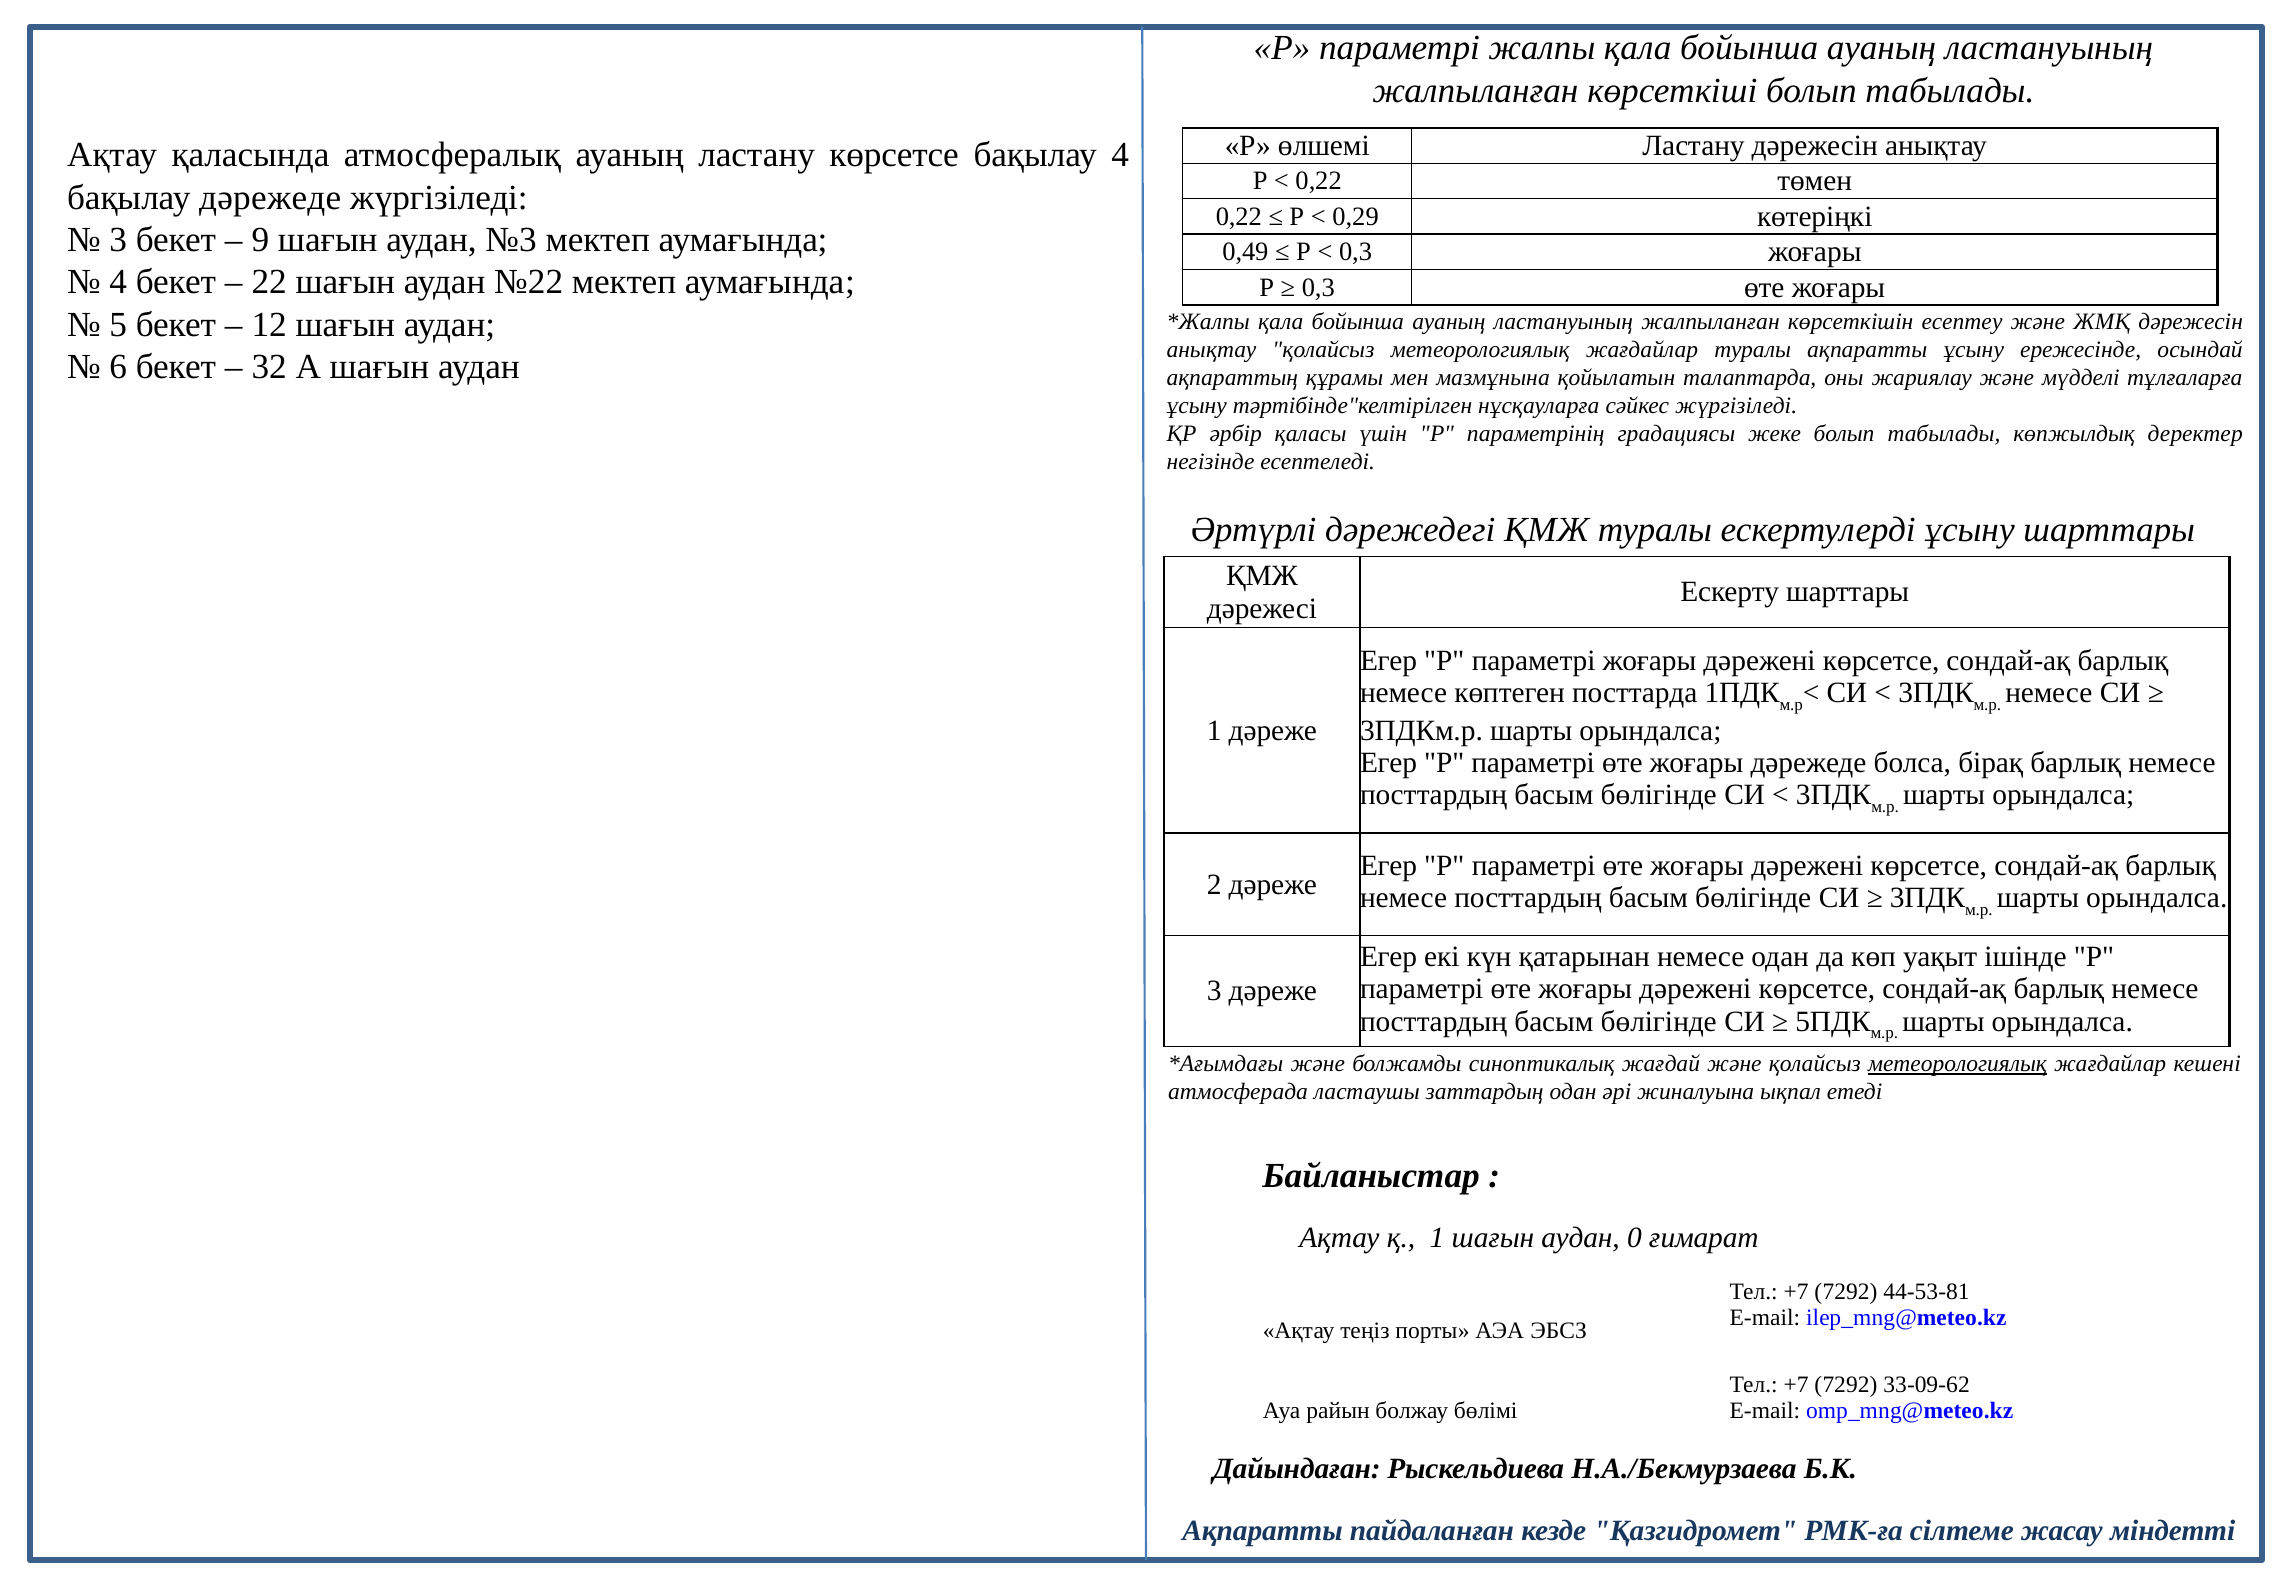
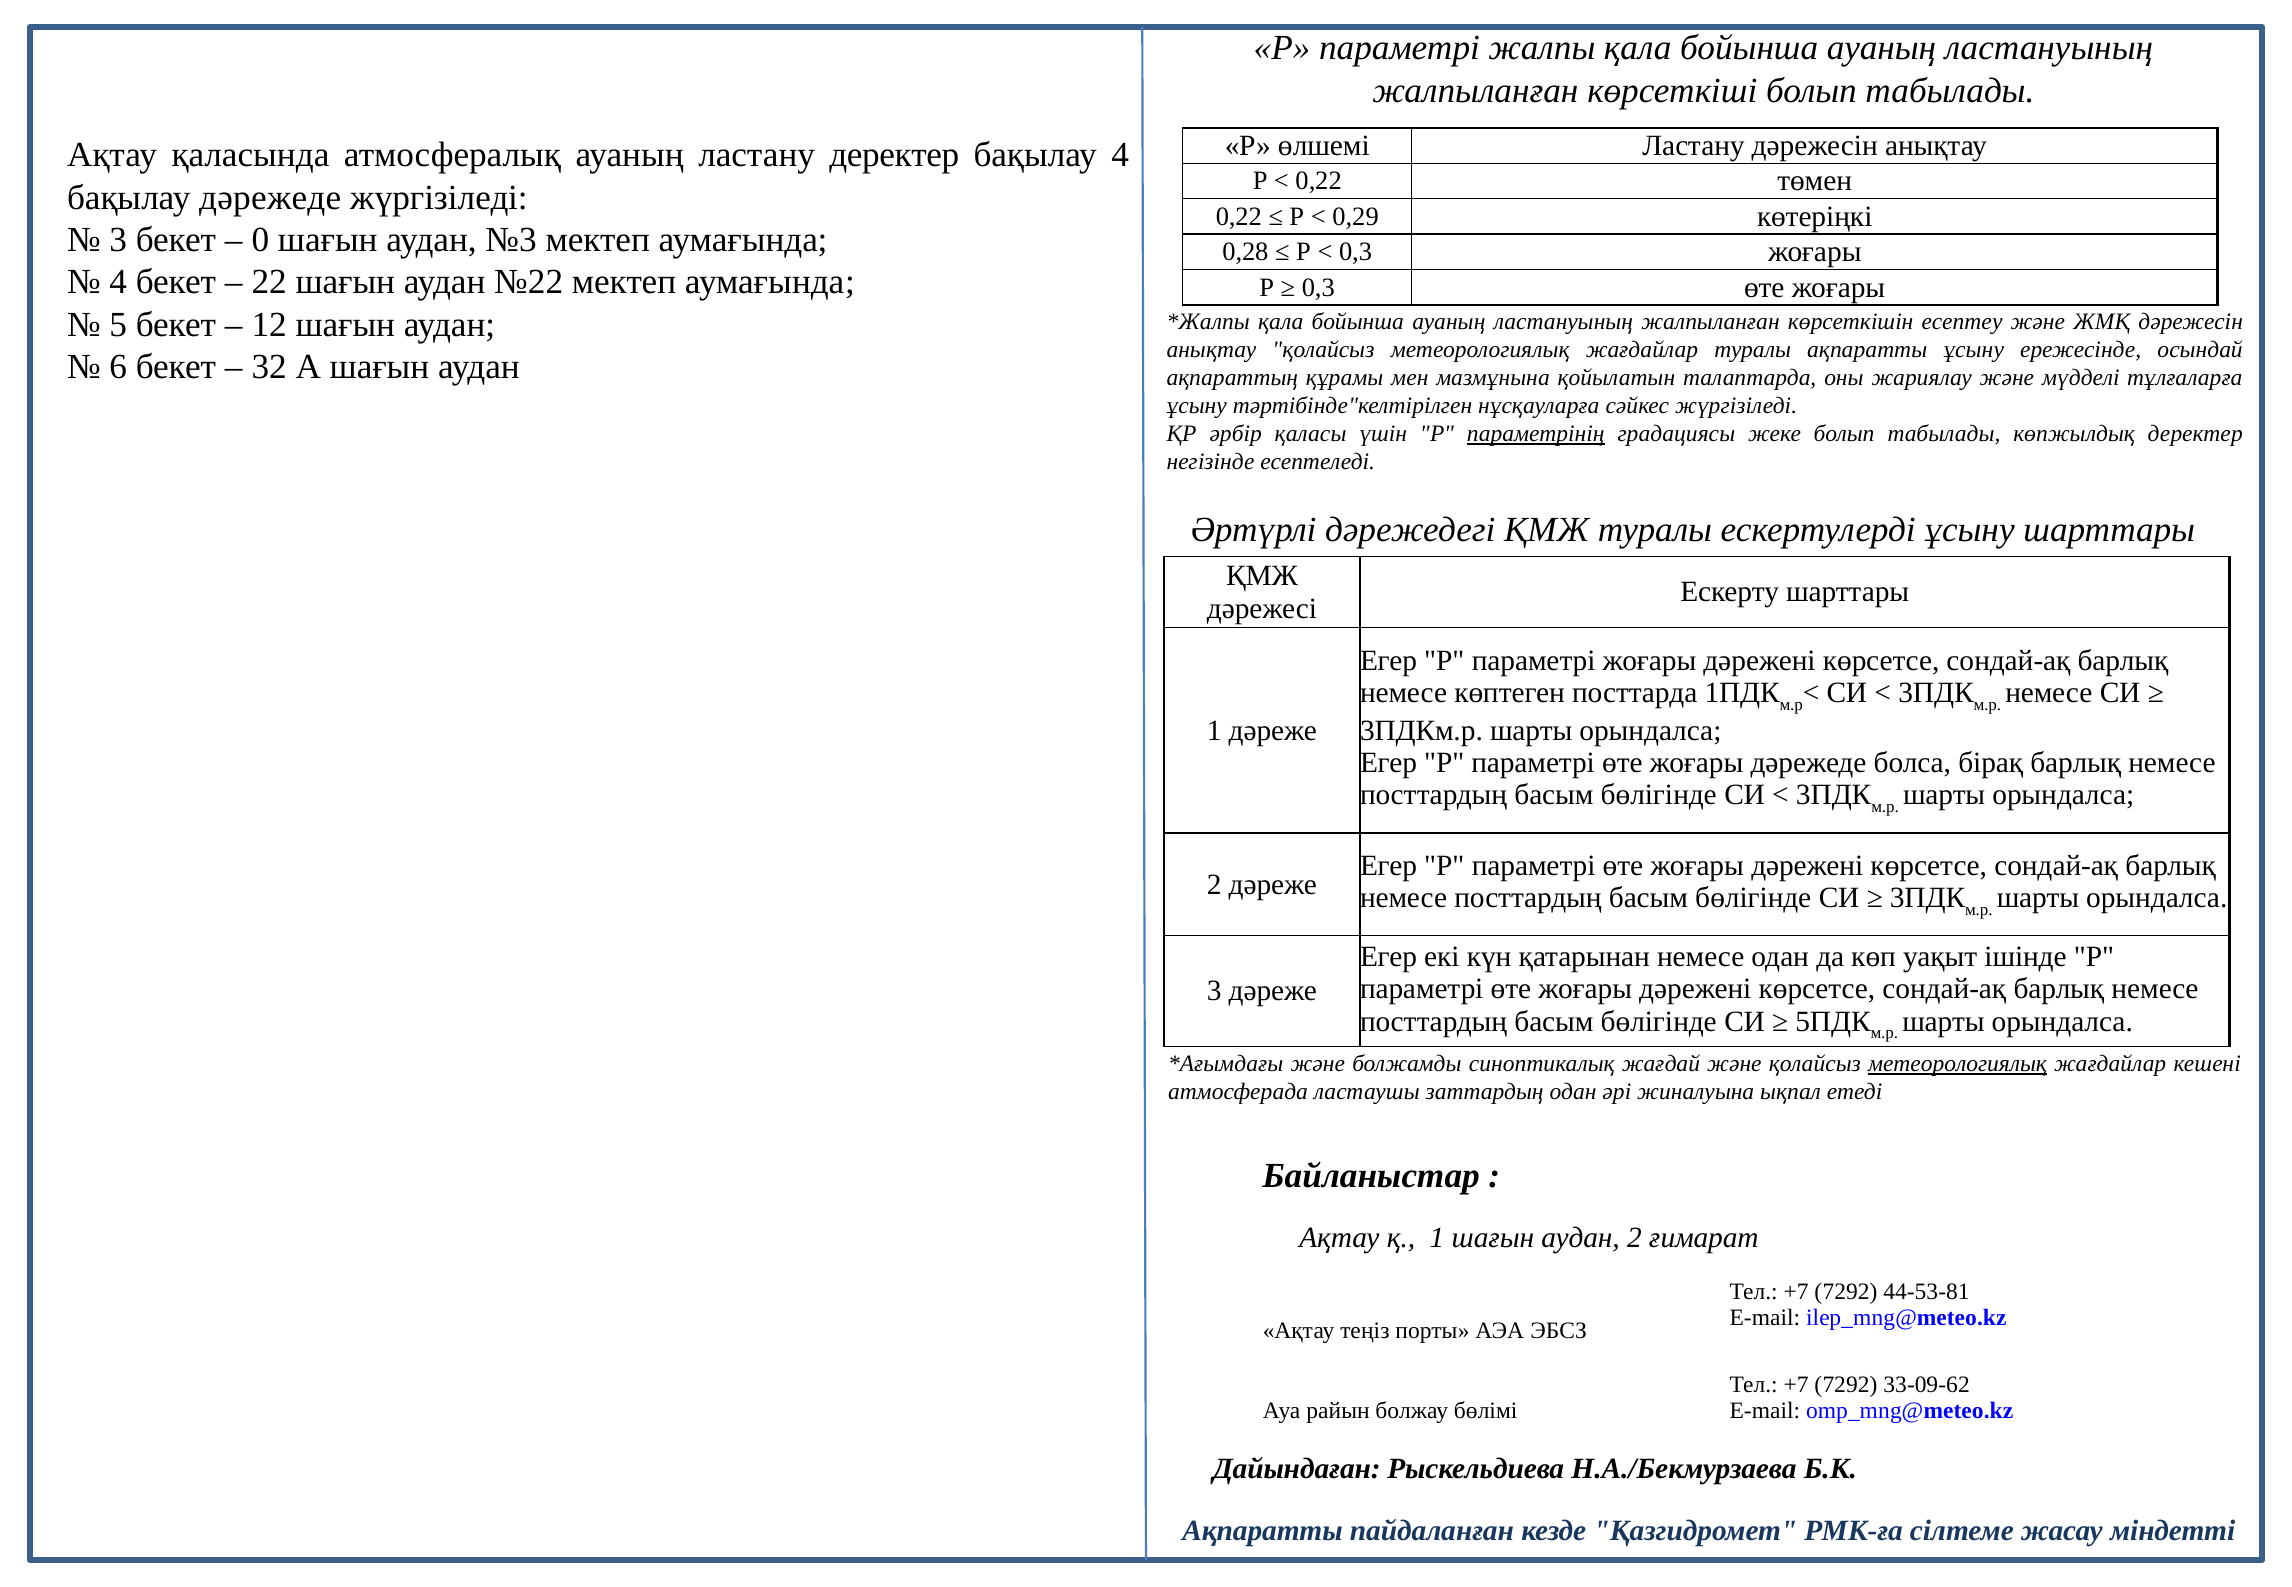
ластану көрсетсе: көрсетсе -> деректер (894, 155)
9: 9 -> 0 (260, 240)
0,49: 0,49 -> 0,28 (1245, 252)
параметрінің underline: none -> present (1536, 434)
аудан 0: 0 -> 2 (1634, 1237)
